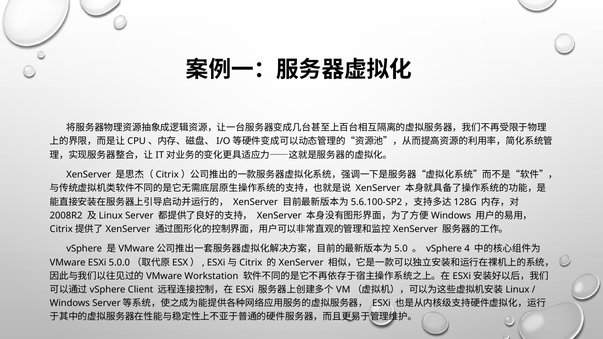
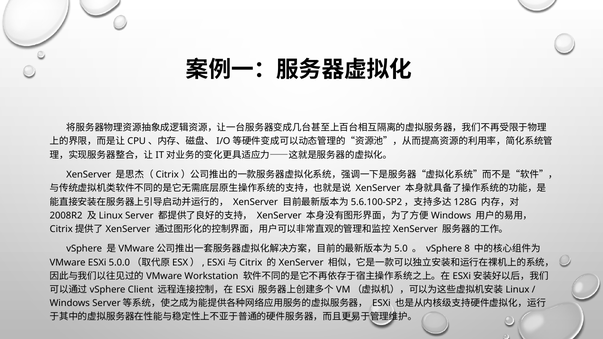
4: 4 -> 8 (467, 249)
